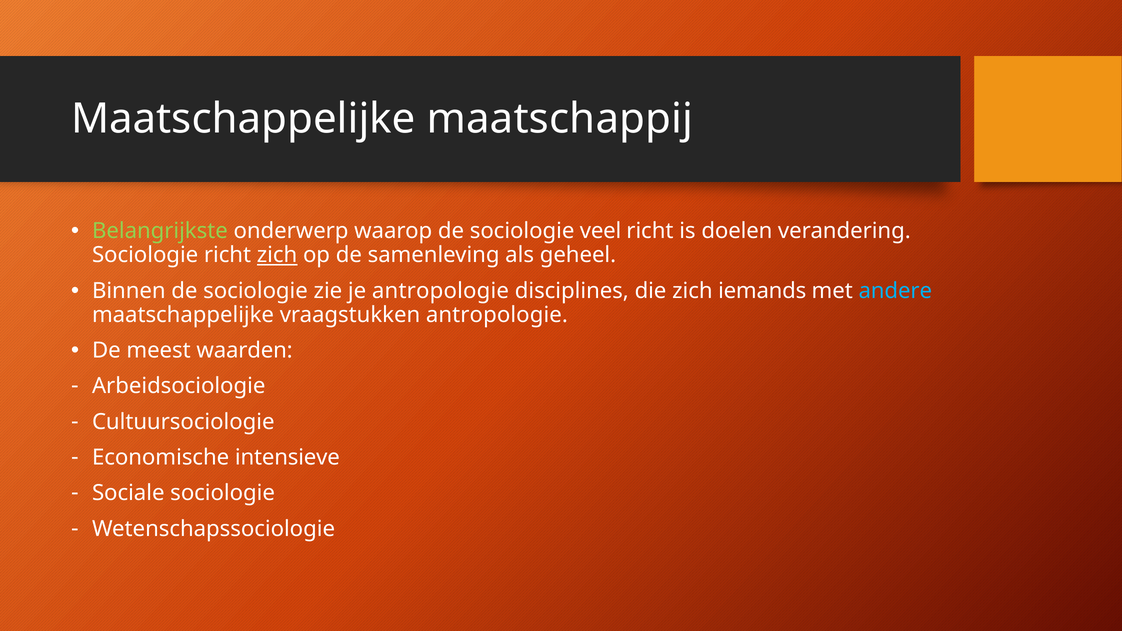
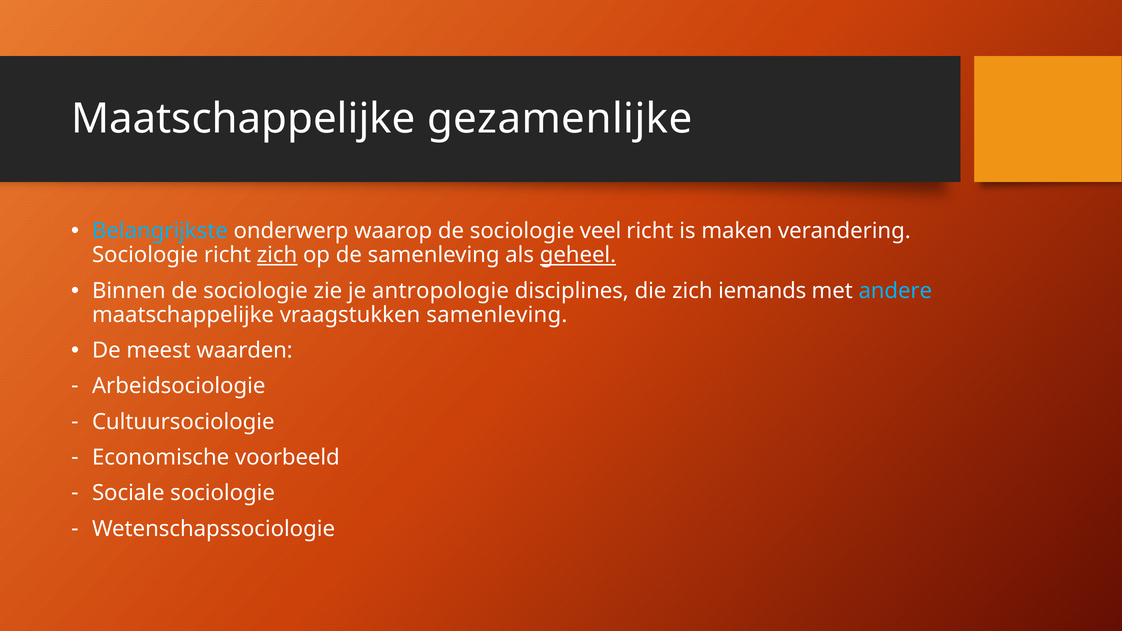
maatschappij: maatschappij -> gezamenlijke (560, 119)
Belangrijkste colour: light green -> light blue (160, 231)
doelen: doelen -> maken (737, 231)
geheel underline: none -> present (578, 255)
vraagstukken antropologie: antropologie -> samenleving (497, 315)
intensieve: intensieve -> voorbeeld (287, 457)
